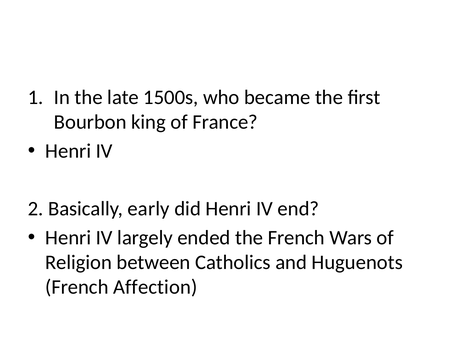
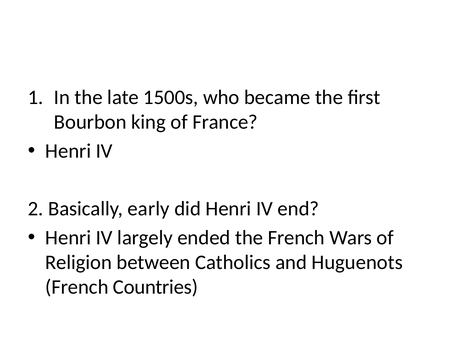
Affection: Affection -> Countries (155, 287)
